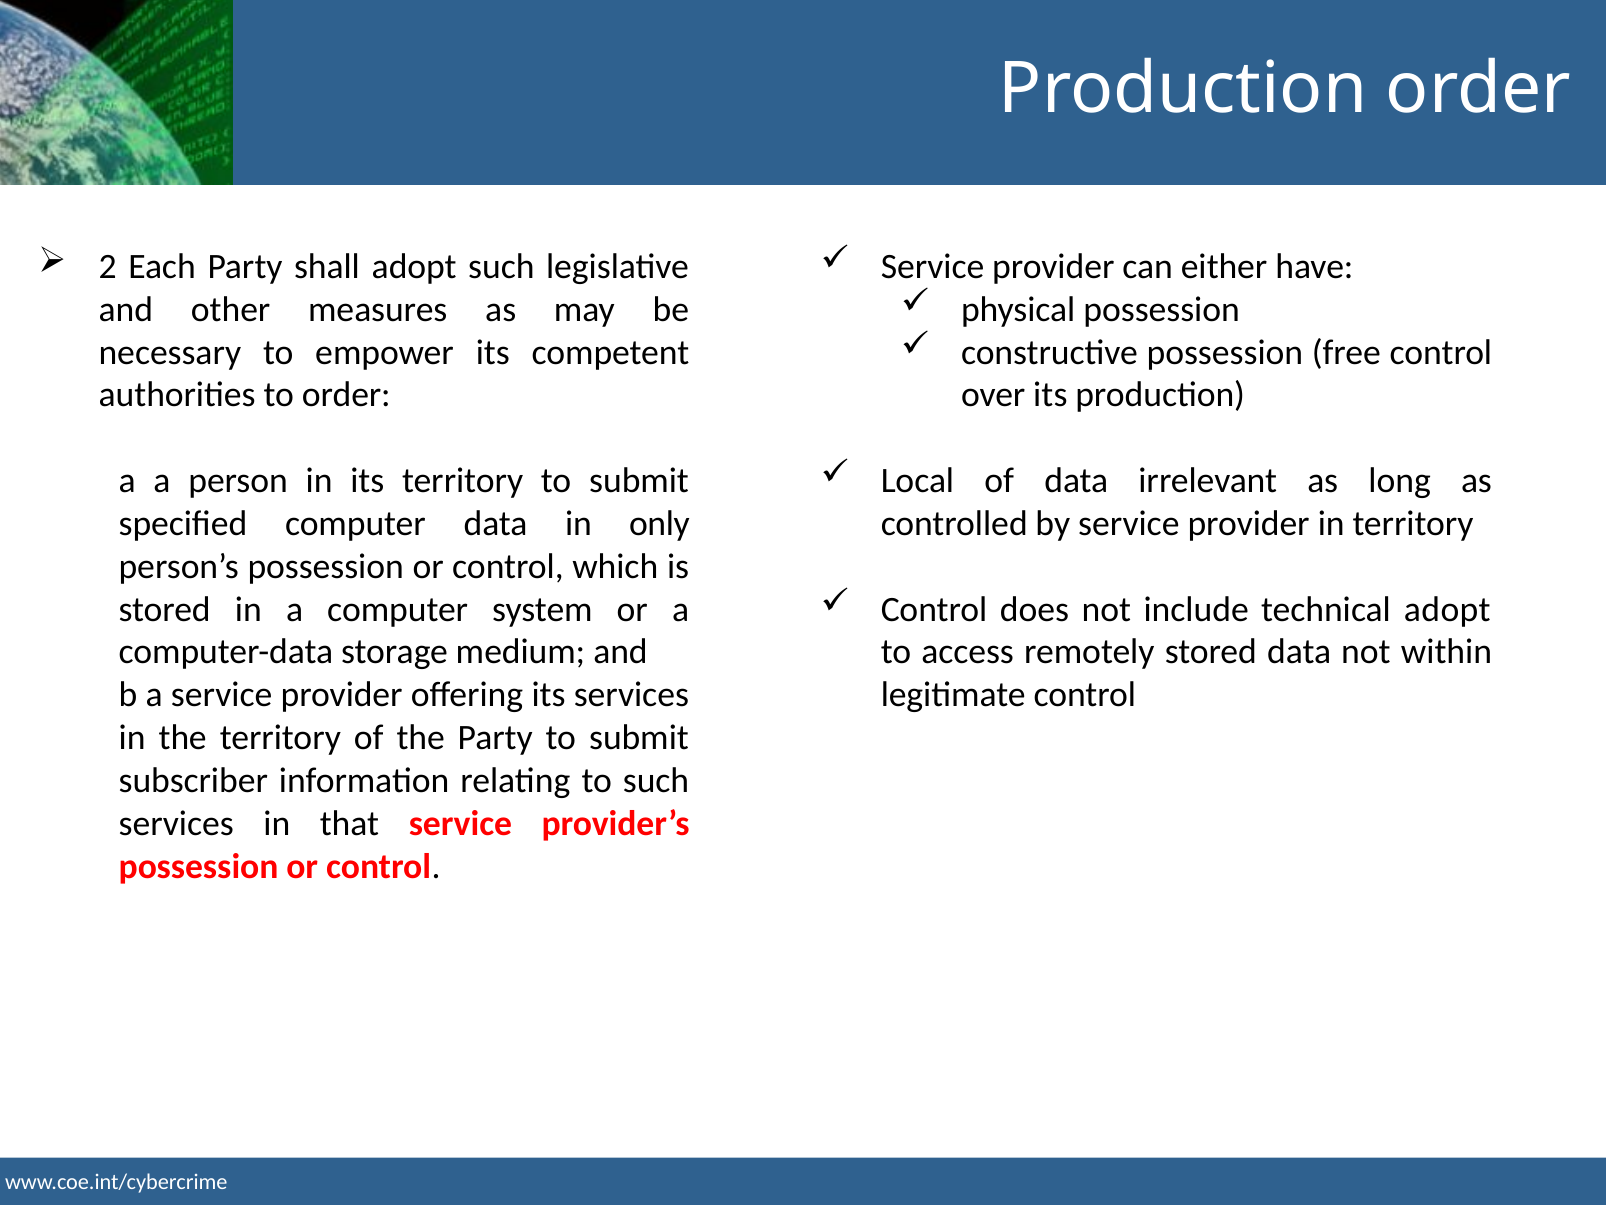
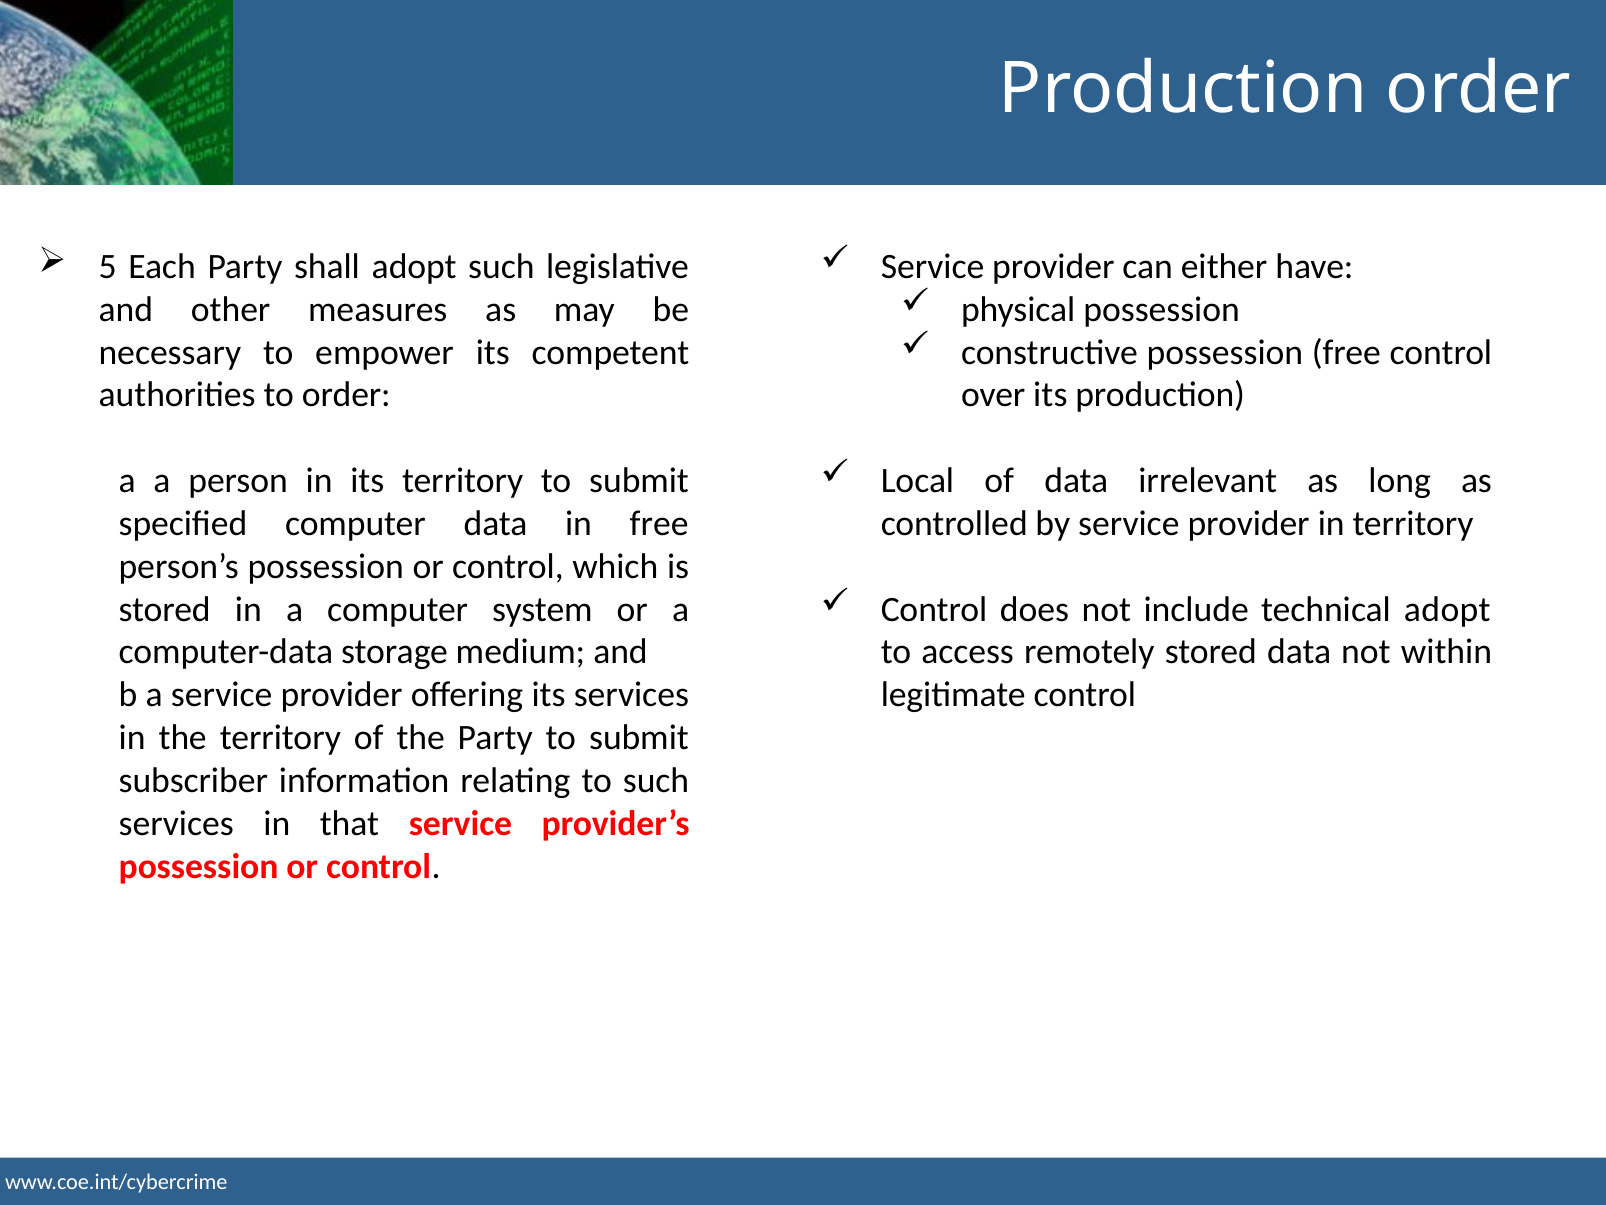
2: 2 -> 5 (108, 267)
in only: only -> free (659, 523)
